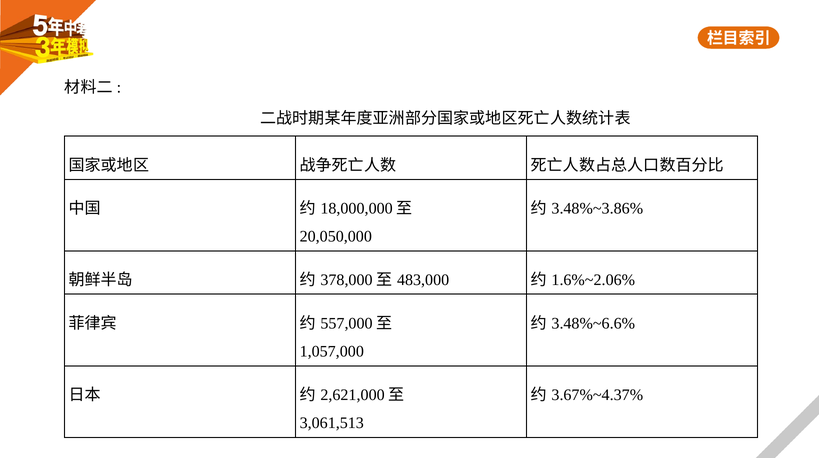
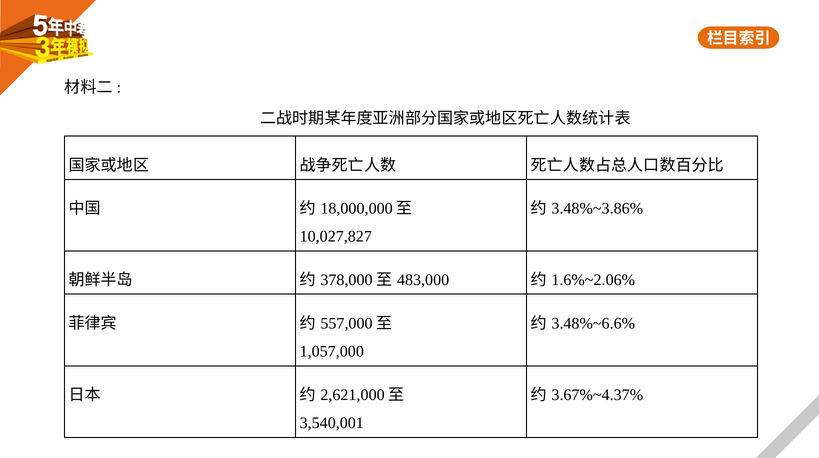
20,050,000: 20,050,000 -> 10,027,827 (336, 236)
3,061,513: 3,061,513 -> 3,540,001 (332, 423)
